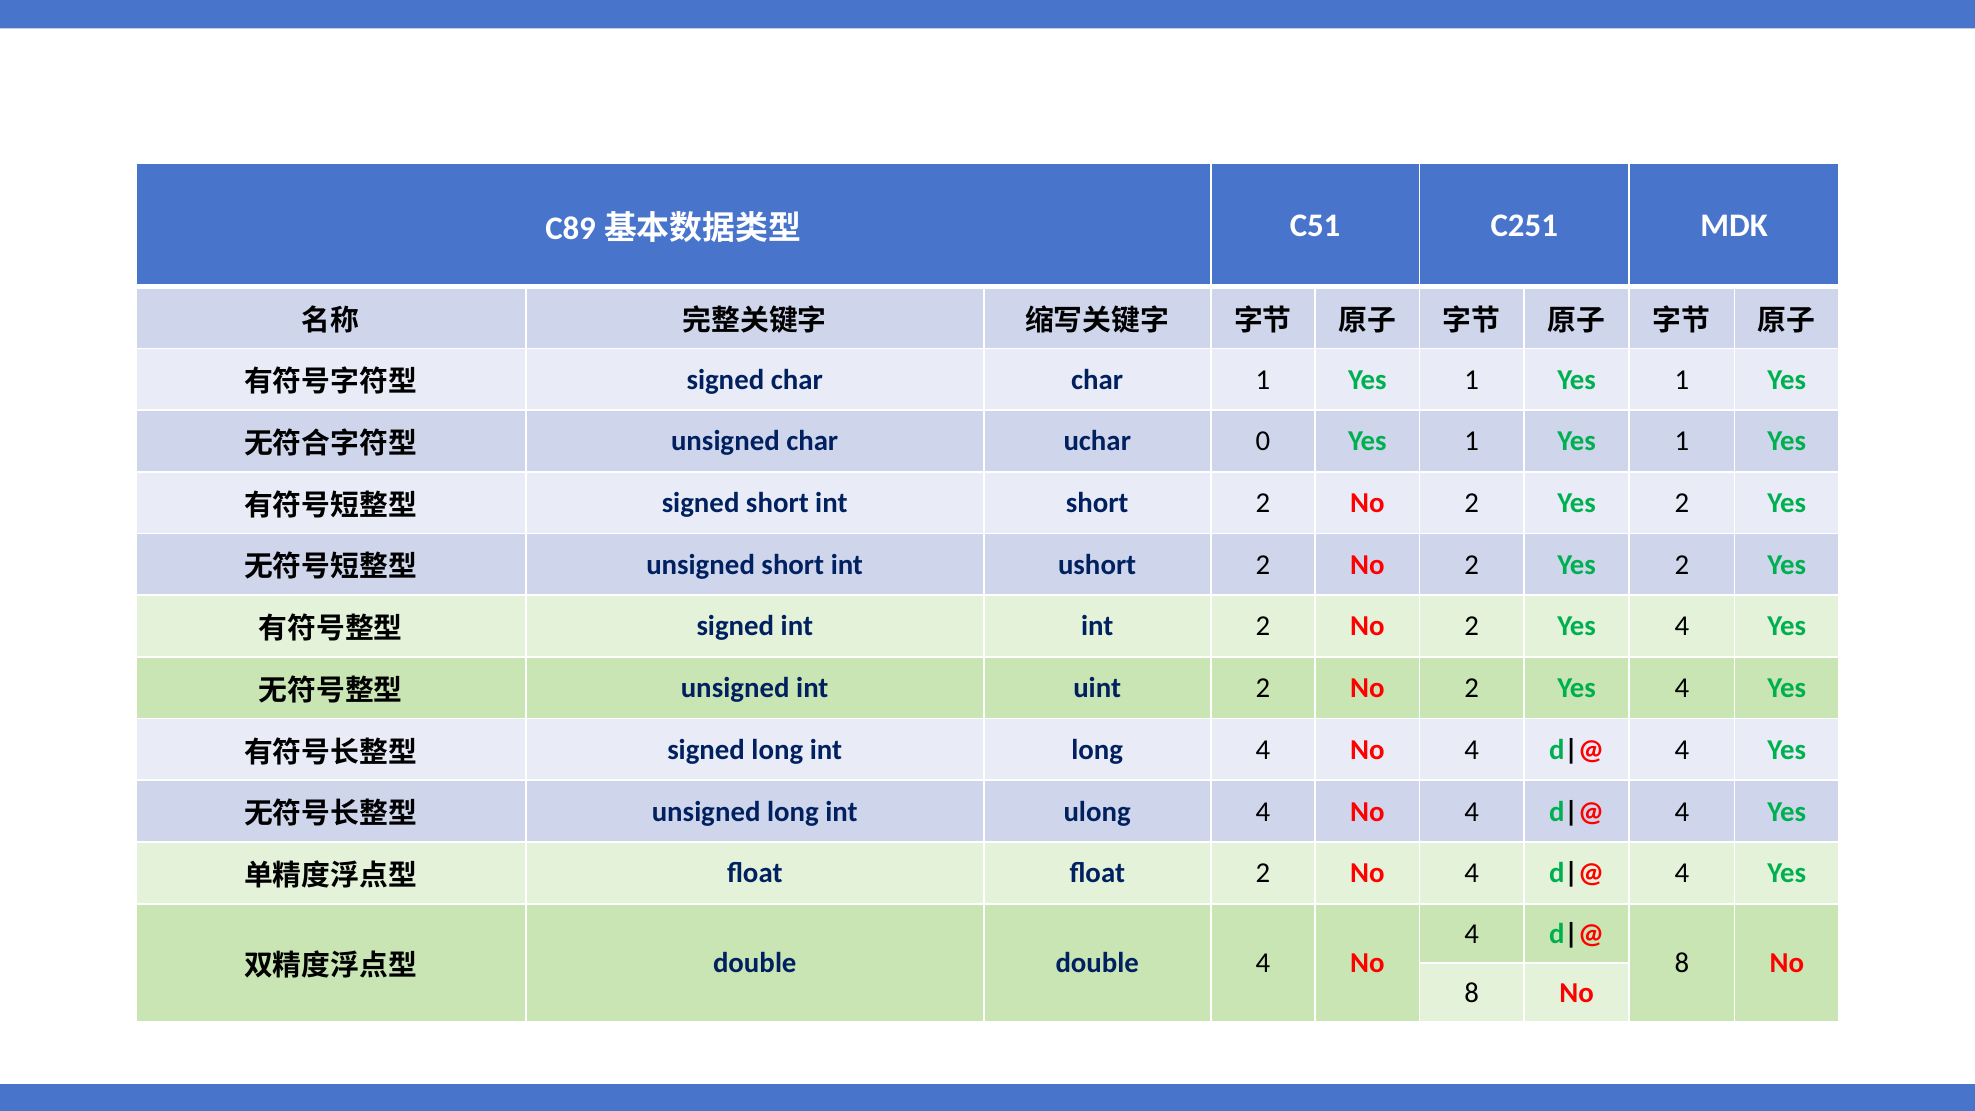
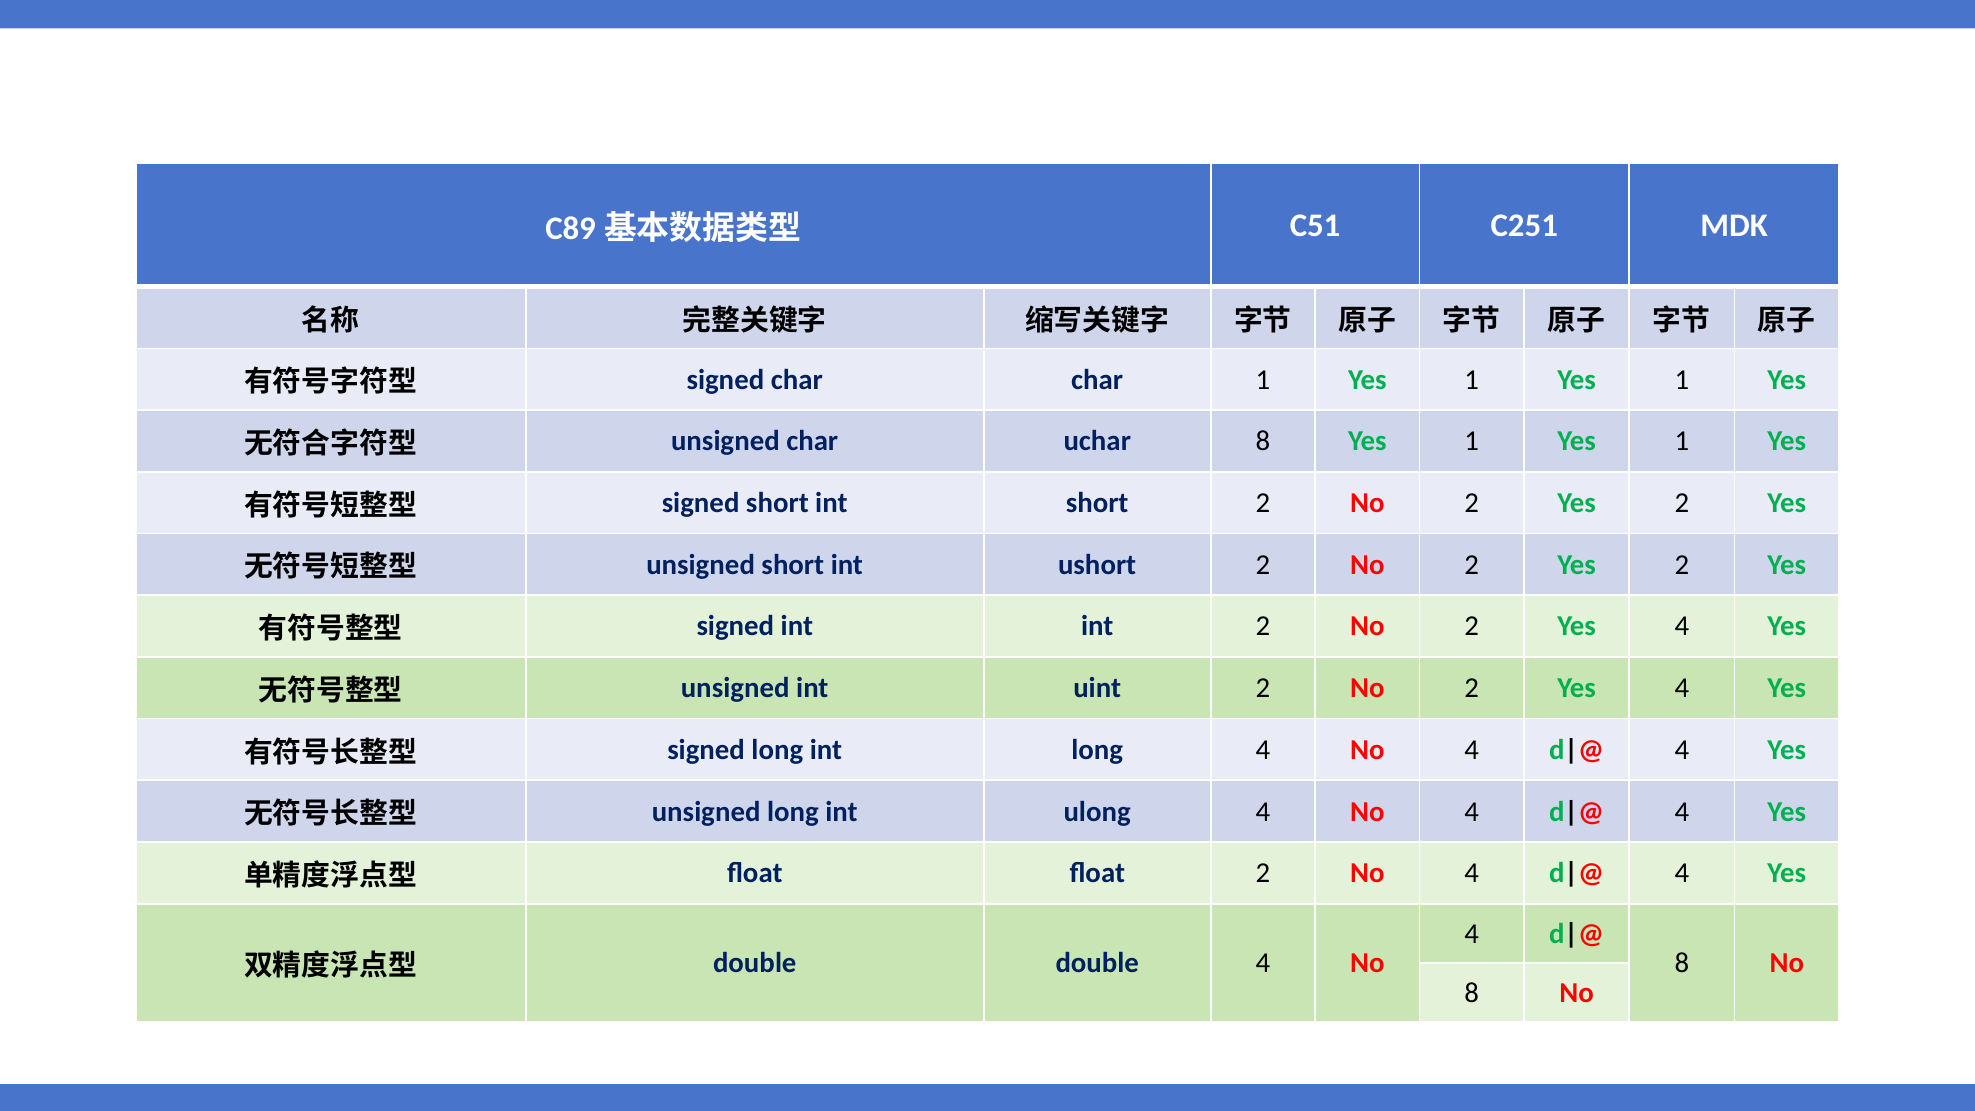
uchar 0: 0 -> 8 (1263, 441)
